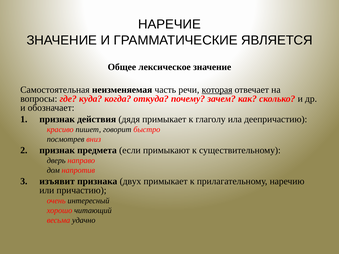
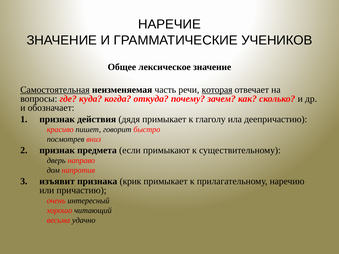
ЯВЛЯЕТСЯ: ЯВЛЯЕТСЯ -> УЧЕНИКОВ (277, 40)
Самостоятельная underline: none -> present (55, 90)
двух: двух -> крик (130, 181)
